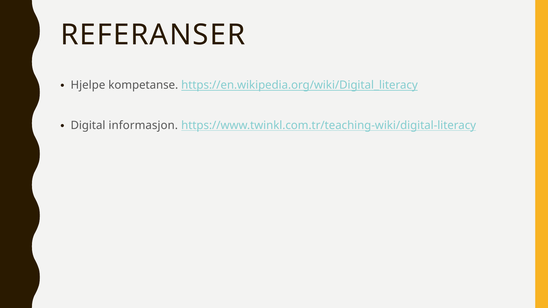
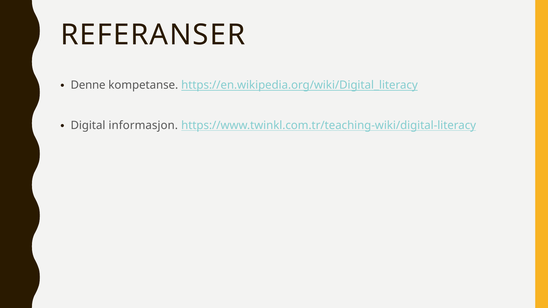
Hjelpe: Hjelpe -> Denne (88, 85)
